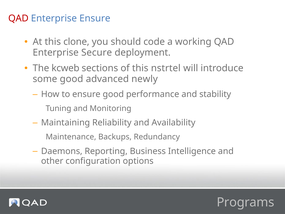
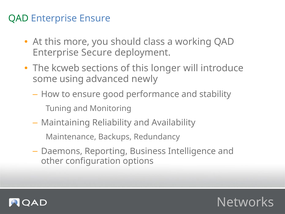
QAD colour: red -> green (18, 18)
clone: clone -> more (76, 42)
code: code -> class (154, 42)
nstrtel: nstrtel -> longer (166, 68)
some good: good -> using (72, 79)
Programs: Programs -> Networks (245, 202)
